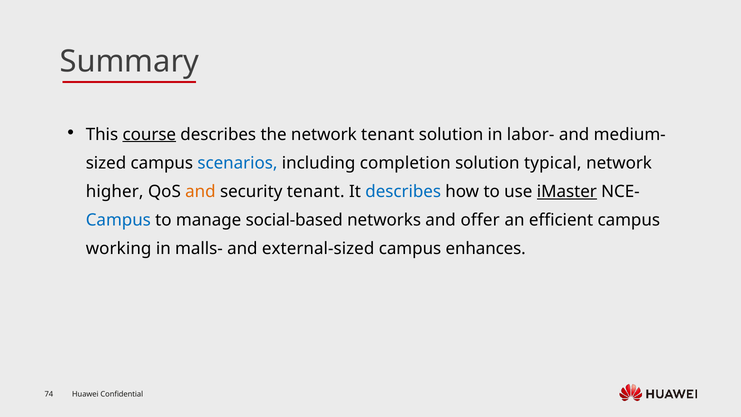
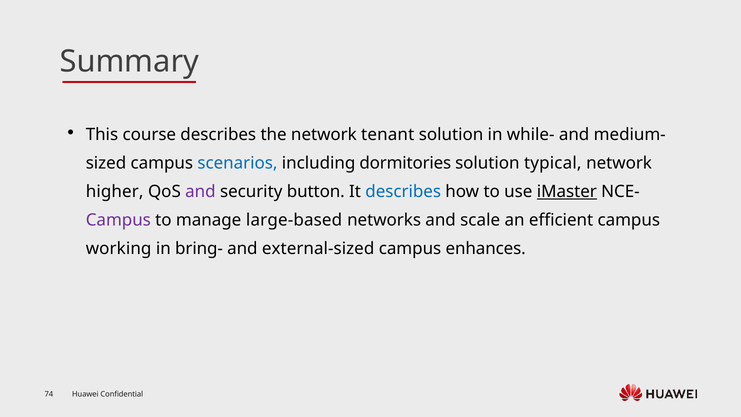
course underline: present -> none (149, 134)
labor-: labor- -> while- (531, 134)
completion: completion -> dormitories (405, 163)
and colour: orange -> purple (200, 191)
security tenant: tenant -> button (316, 191)
Campus colour: blue -> purple (118, 220)
social-based: social-based -> large-based (294, 220)
offer: offer -> scale (480, 220)
malls-: malls- -> bring- (199, 248)
